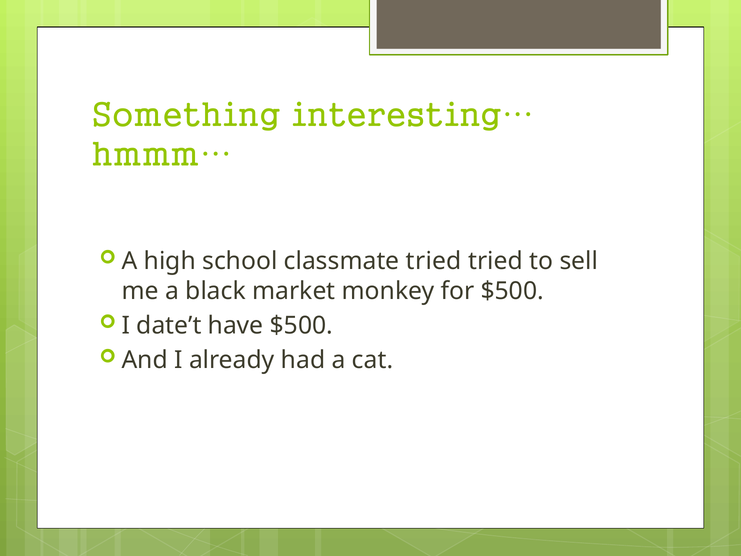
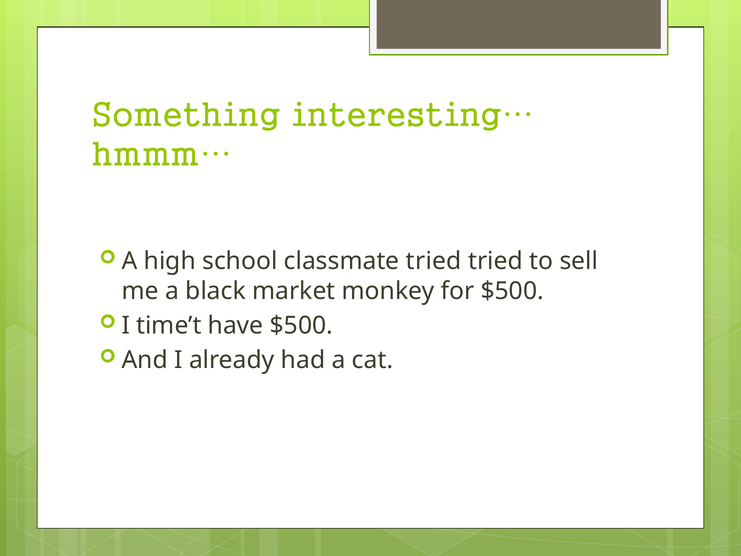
date’t: date’t -> time’t (169, 325)
